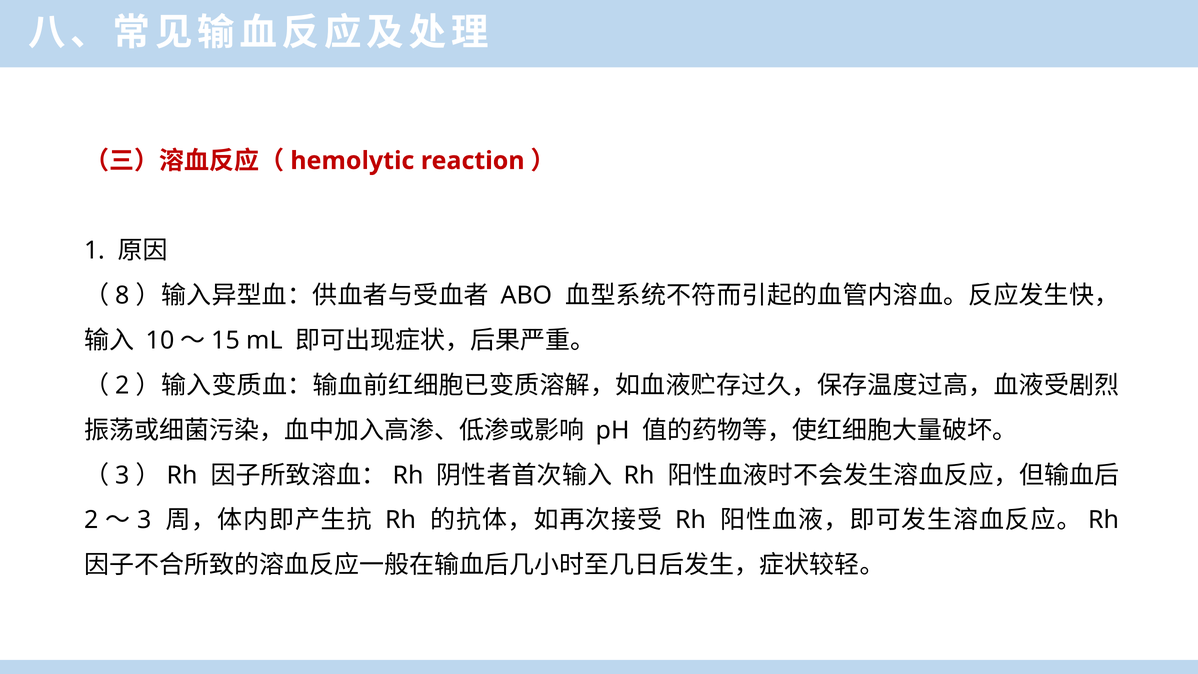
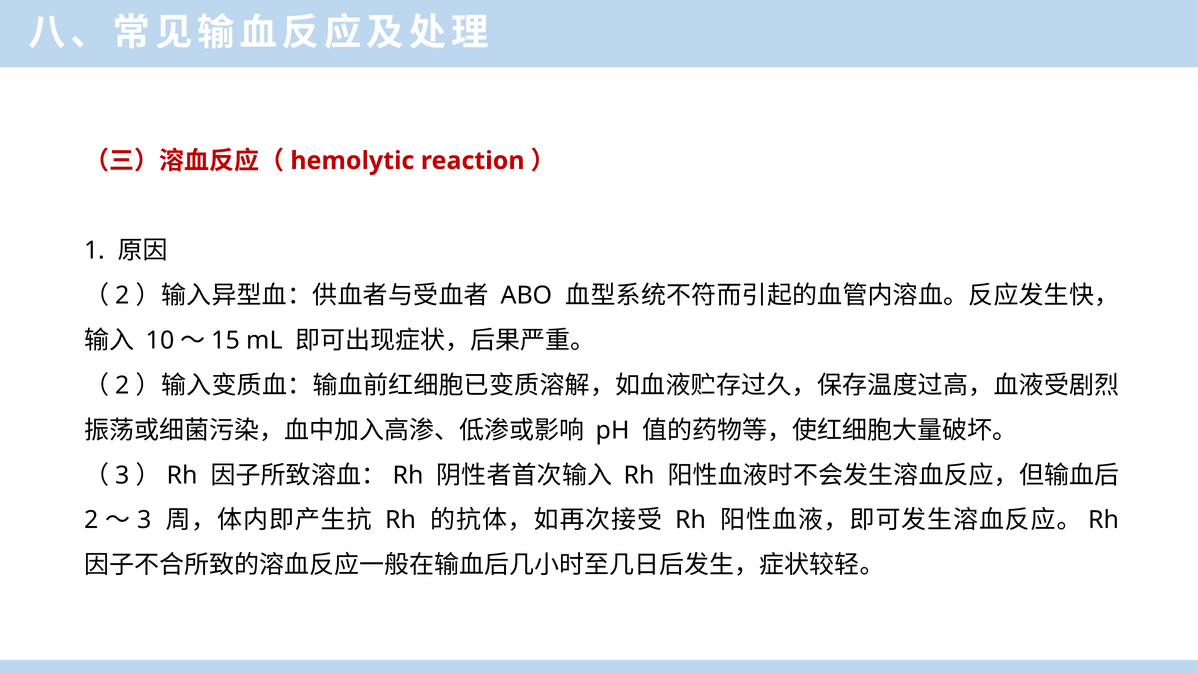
8: 8 -> 2 (123, 296)
